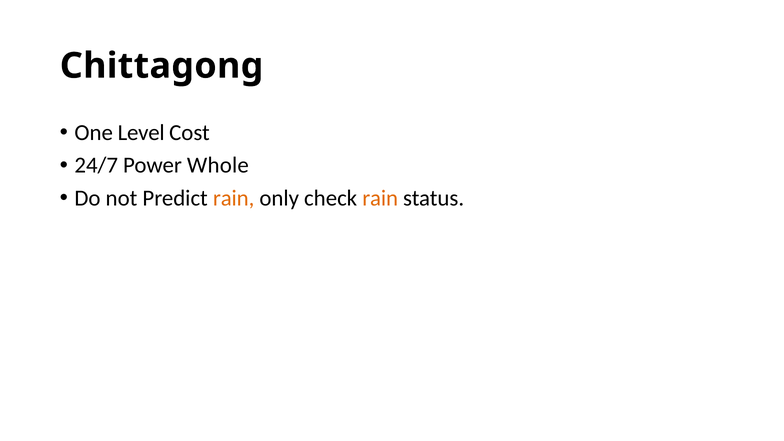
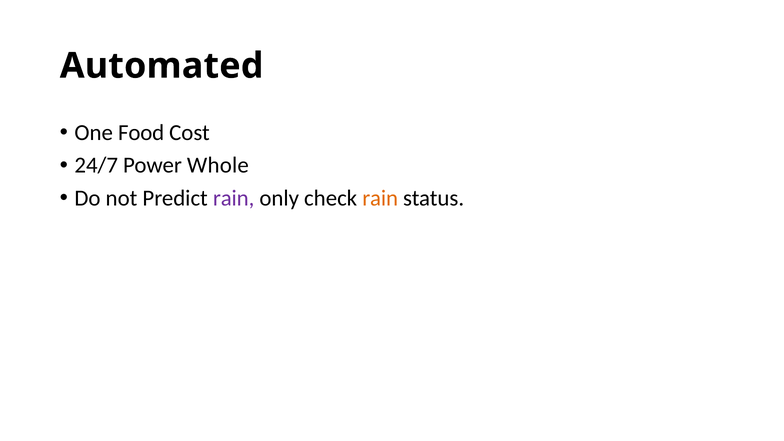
Chittagong: Chittagong -> Automated (162, 66)
Level: Level -> Food (141, 133)
rain colour: orange -> purple (234, 198)
